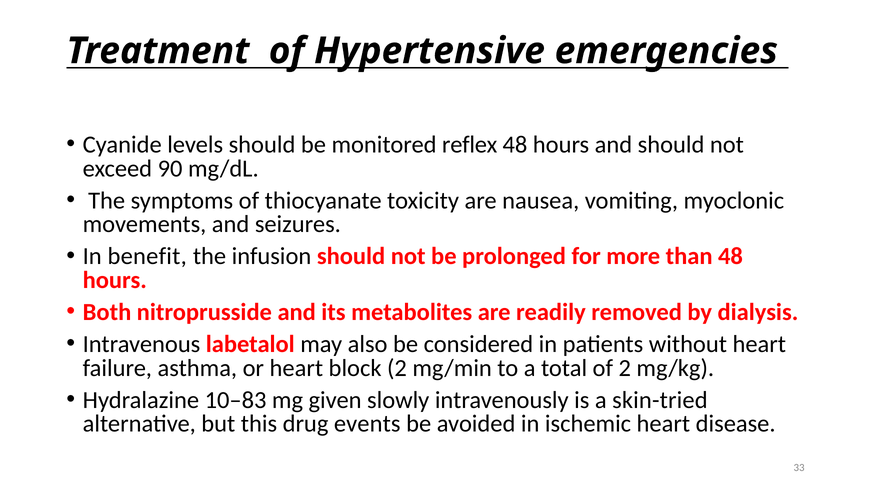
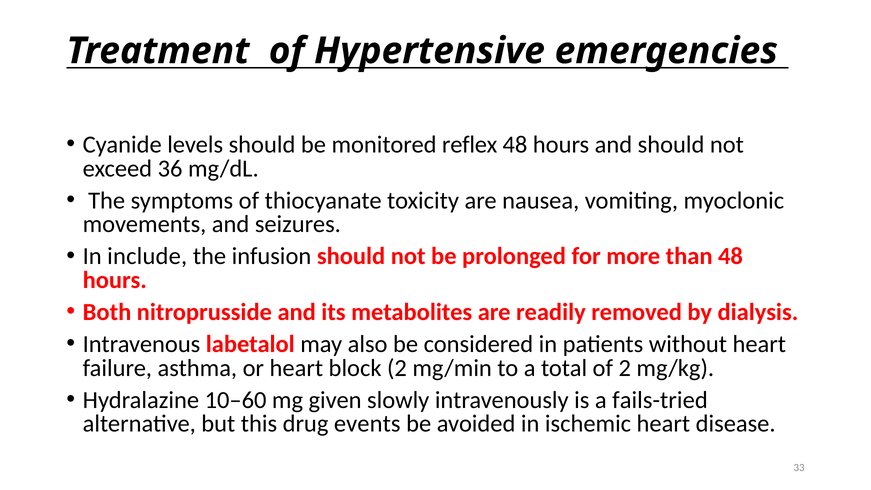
90: 90 -> 36 (170, 168)
benefit: benefit -> include (147, 256)
10–83: 10–83 -> 10–60 (236, 400)
skin-tried: skin-tried -> fails-tried (660, 400)
